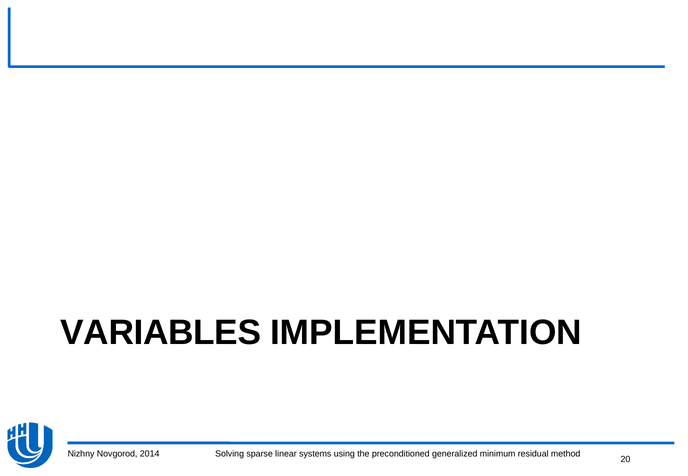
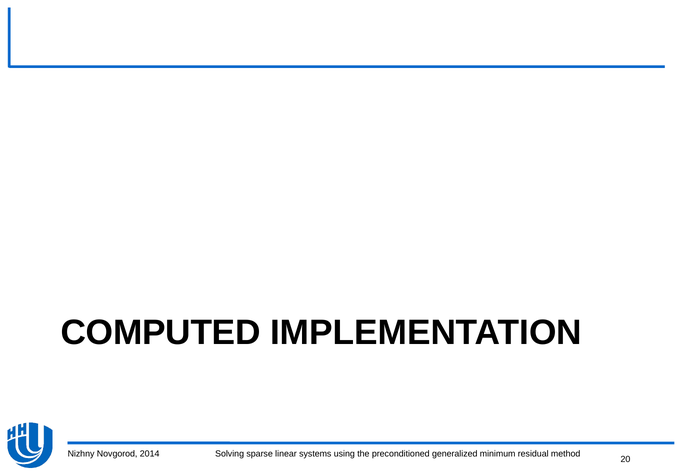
VARIABLES: VARIABLES -> COMPUTED (161, 333)
